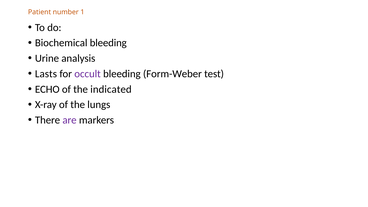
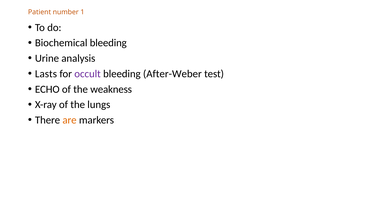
Form-Weber: Form-Weber -> After-Weber (172, 74)
indicated: indicated -> weakness (111, 89)
are colour: purple -> orange (70, 120)
